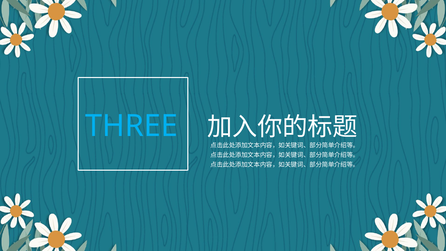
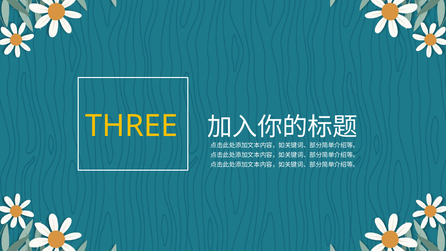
THREE colour: light blue -> yellow (132, 126)
